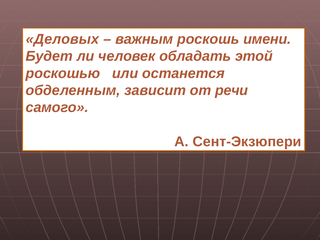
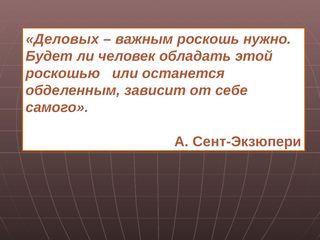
имени: имени -> нужно (267, 39)
речи: речи -> себе (232, 90)
